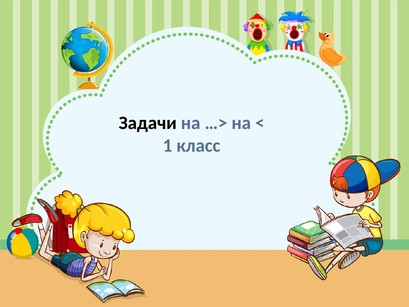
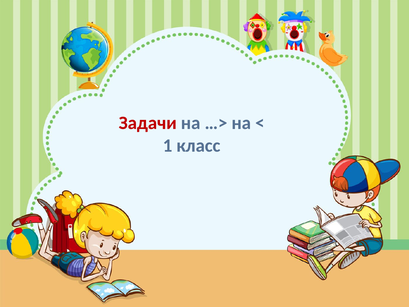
Задачи colour: black -> red (148, 123)
